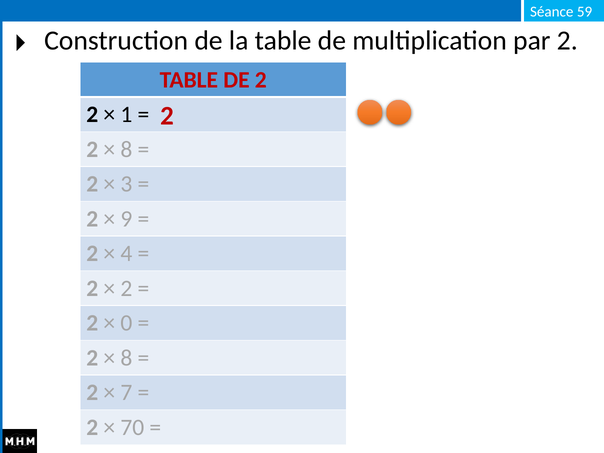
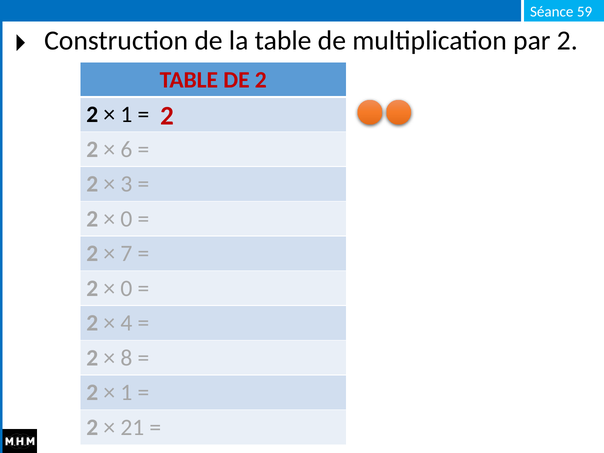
8: 8 -> 6 (126, 149)
9: 9 -> 0 (126, 219)
4: 4 -> 7 (126, 254)
2: 2 -> 0 (126, 288)
0: 0 -> 4 (126, 323)
7: 7 -> 1 (126, 393)
70: 70 -> 21 (132, 427)
